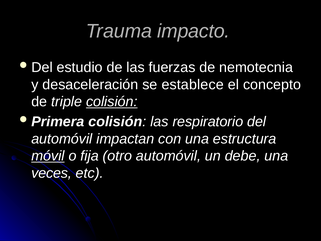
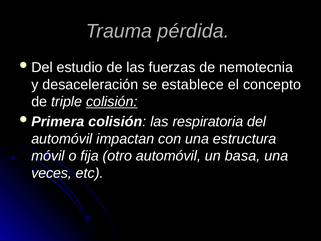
impacto: impacto -> pérdida (193, 31)
respiratorio: respiratorio -> respiratoria (208, 122)
móvil underline: present -> none (48, 156)
debe: debe -> basa (243, 156)
